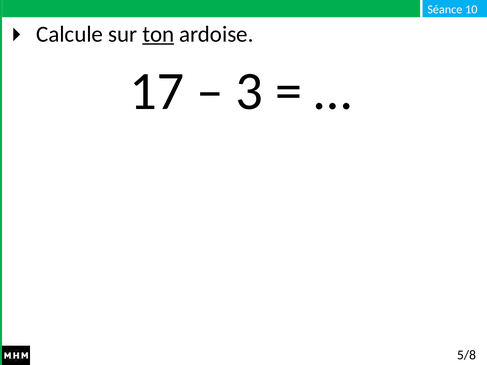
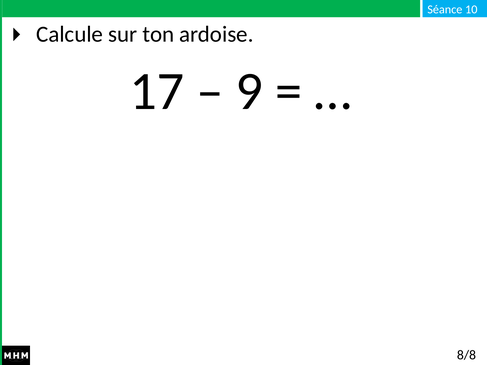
ton underline: present -> none (158, 34)
3: 3 -> 9 (249, 91)
5/8: 5/8 -> 8/8 (466, 355)
